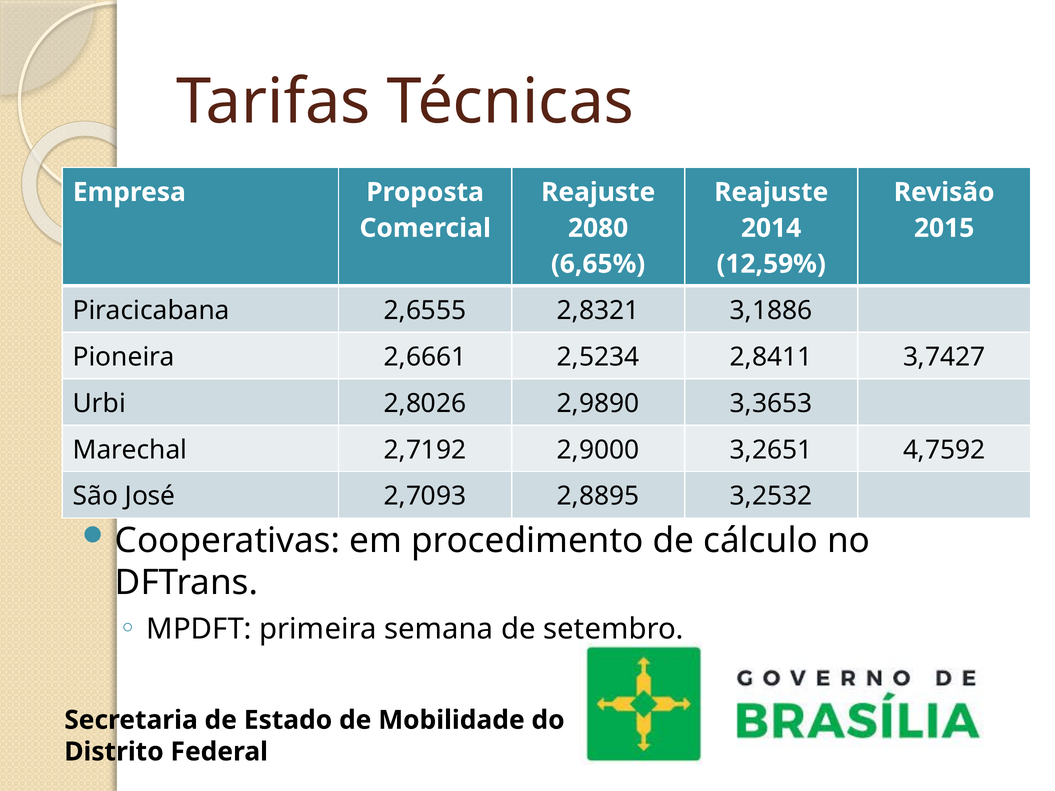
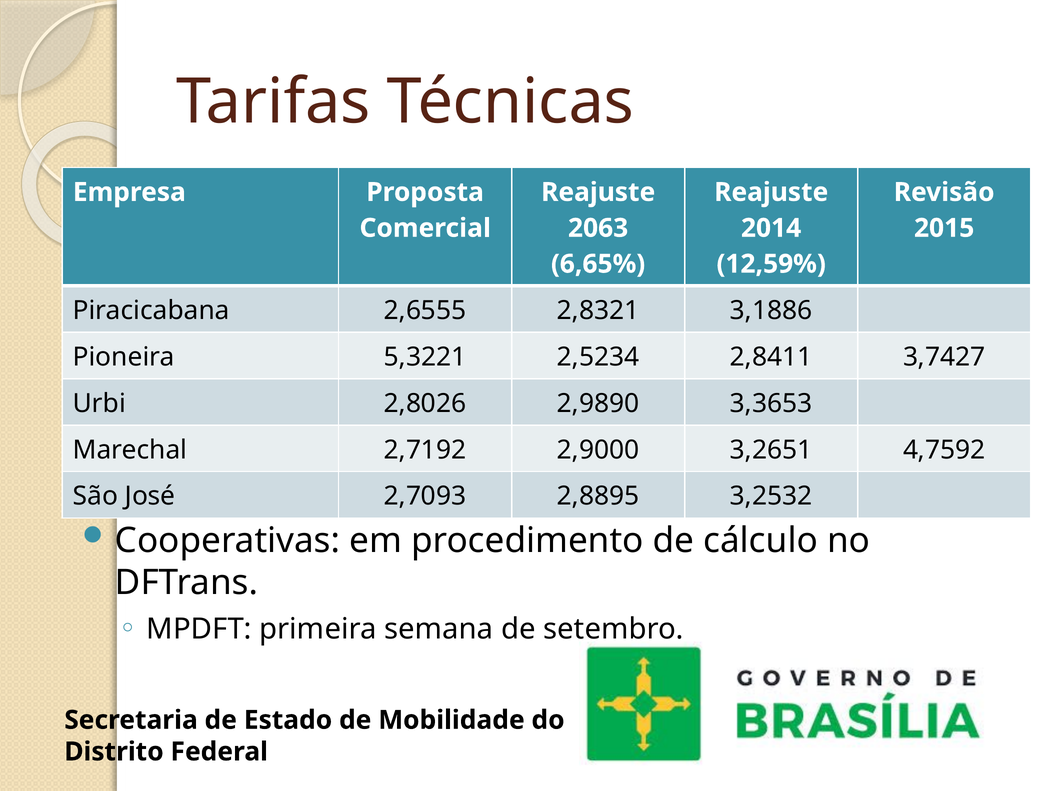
2080: 2080 -> 2063 (598, 228)
2,6661: 2,6661 -> 5,3221 (425, 357)
